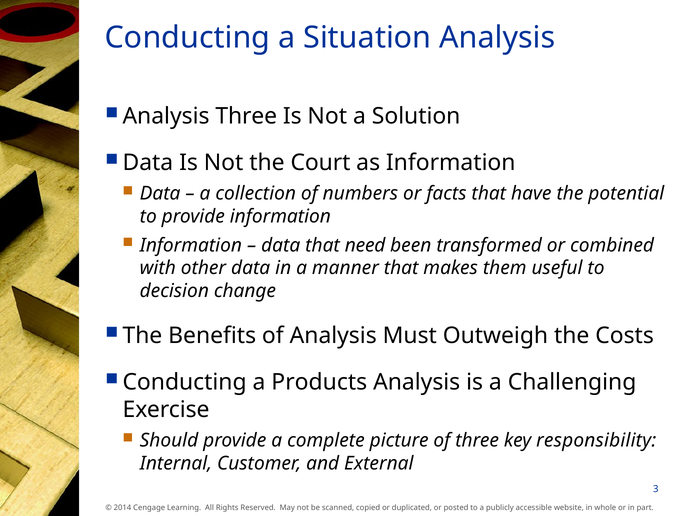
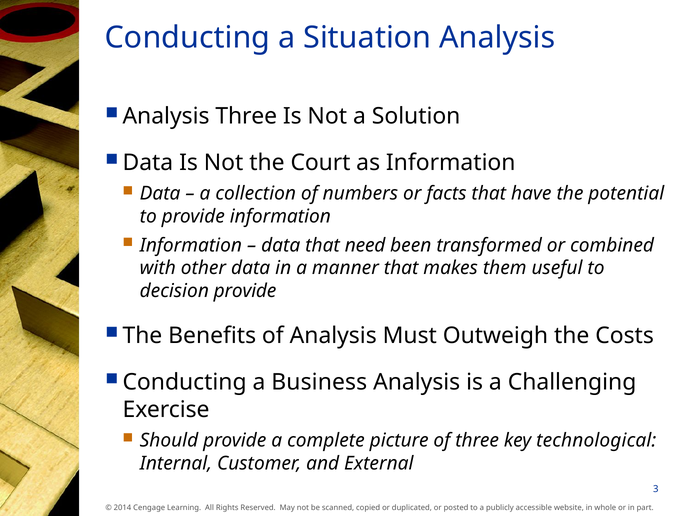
decision change: change -> provide (245, 291)
Products: Products -> Business (319, 382)
responsibility: responsibility -> technological (596, 440)
